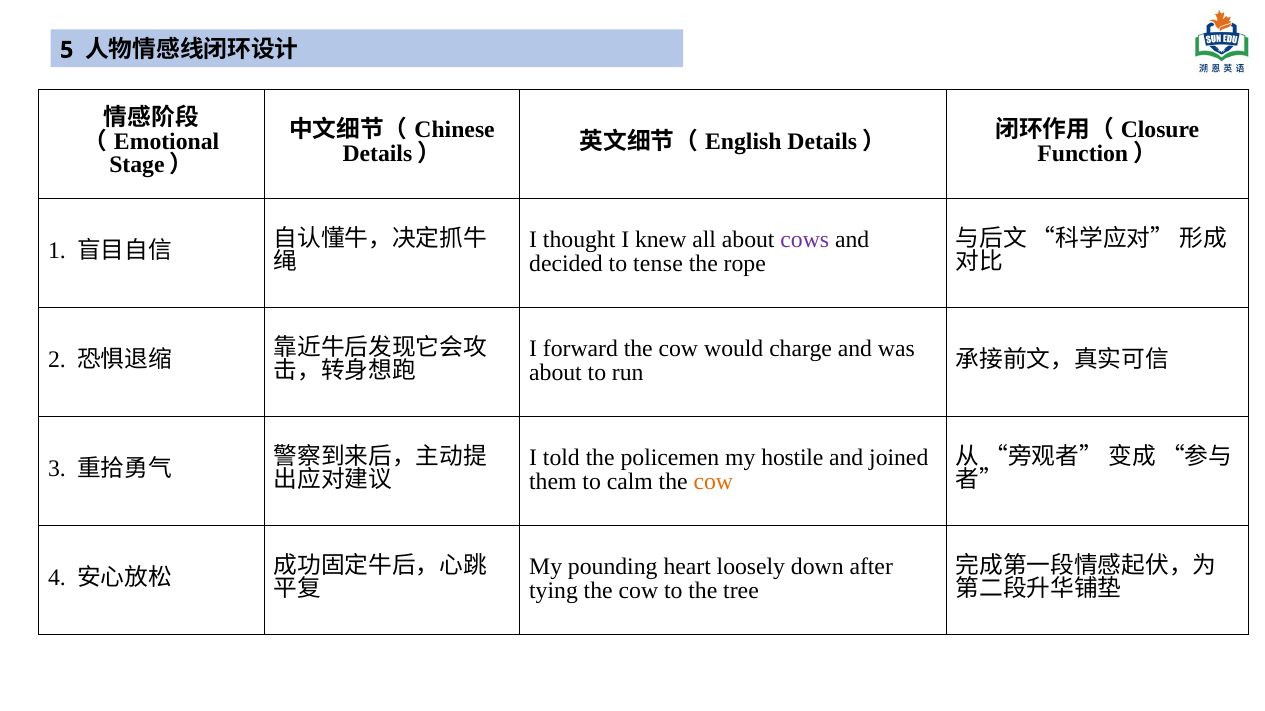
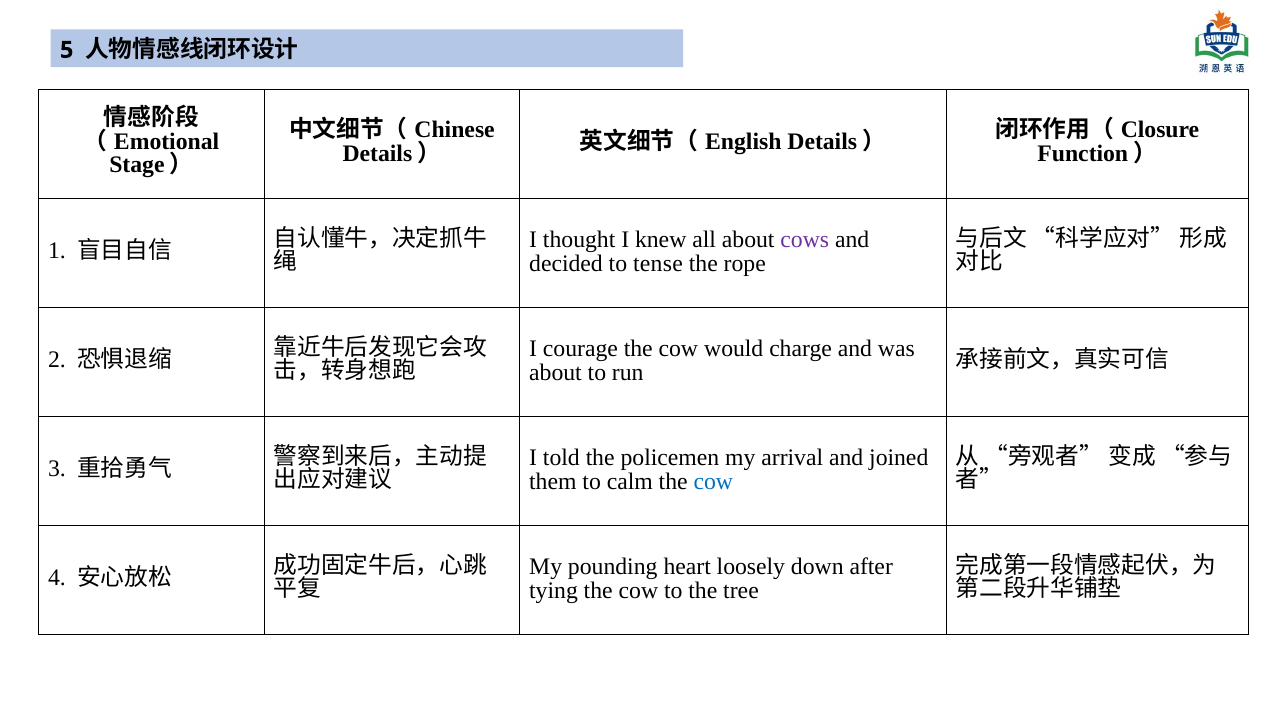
forward: forward -> courage (580, 349)
hostile: hostile -> arrival (792, 459)
cow colour: orange -> blue (713, 482)
